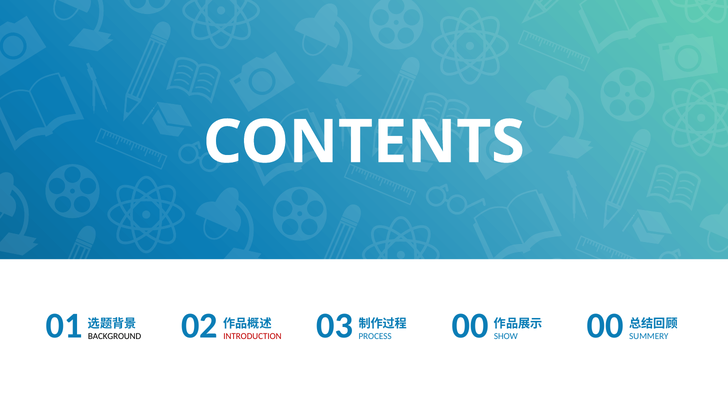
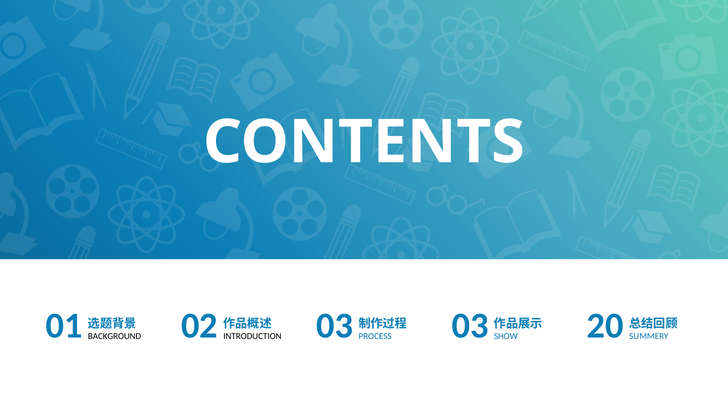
INTRODUCTION colour: red -> black (252, 337)
PROCESS 00: 00 -> 03 (470, 326)
SHOW 00: 00 -> 20 (605, 326)
